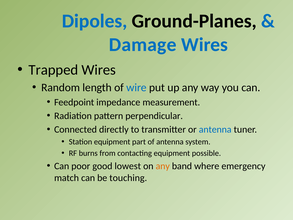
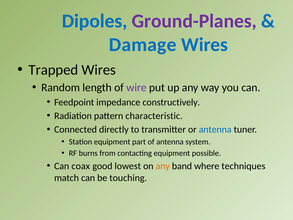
Ground-Planes colour: black -> purple (194, 21)
wire colour: blue -> purple (136, 88)
measurement: measurement -> constructively (171, 102)
perpendicular: perpendicular -> characteristic (154, 116)
poor: poor -> coax (81, 166)
emergency: emergency -> techniques (243, 166)
